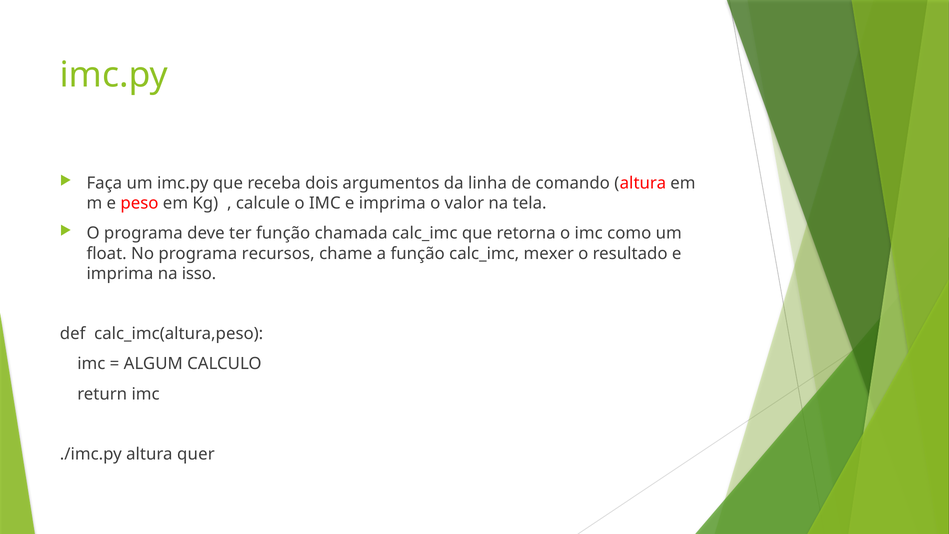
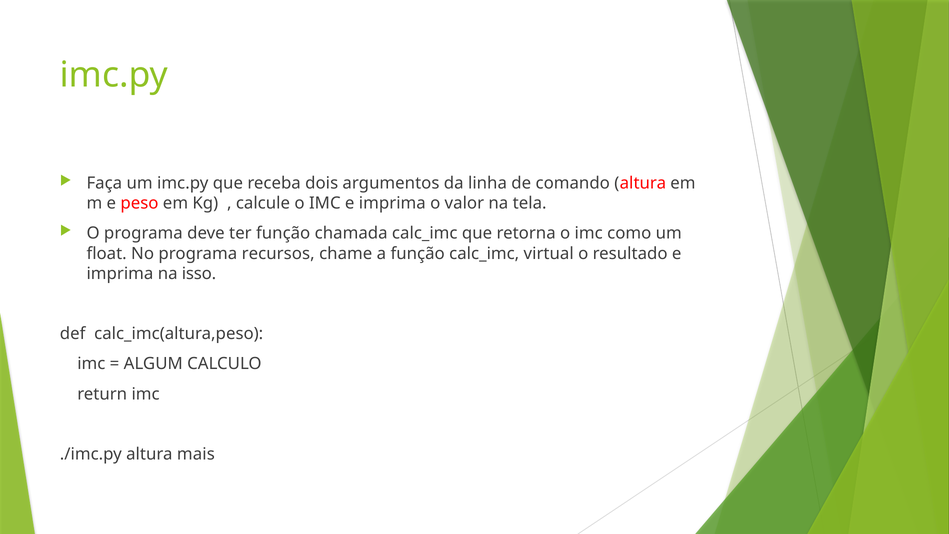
mexer: mexer -> virtual (549, 253)
quer: quer -> mais (196, 454)
